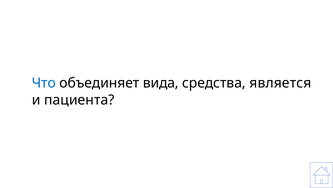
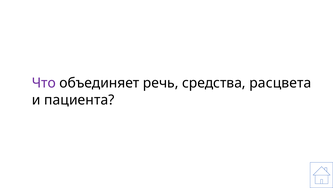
Что colour: blue -> purple (44, 83)
вида: вида -> речь (161, 83)
является: является -> расцвета (280, 83)
